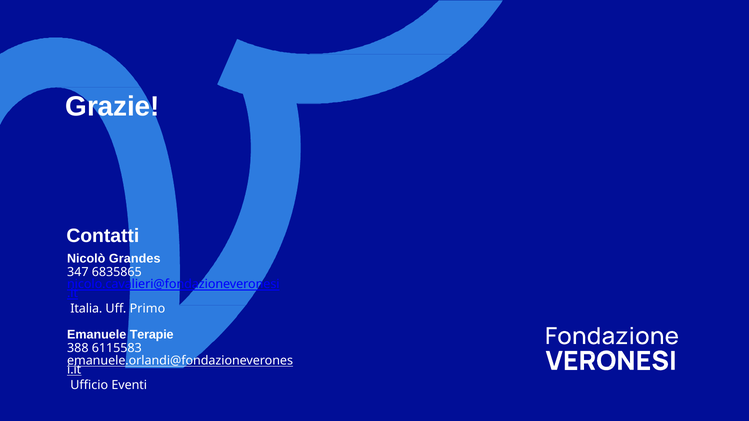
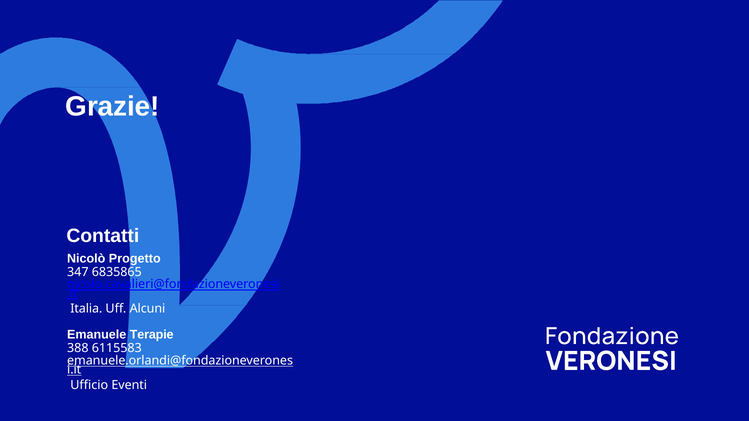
Grandes: Grandes -> Progetto (135, 259)
Primo: Primo -> Alcuni (147, 309)
